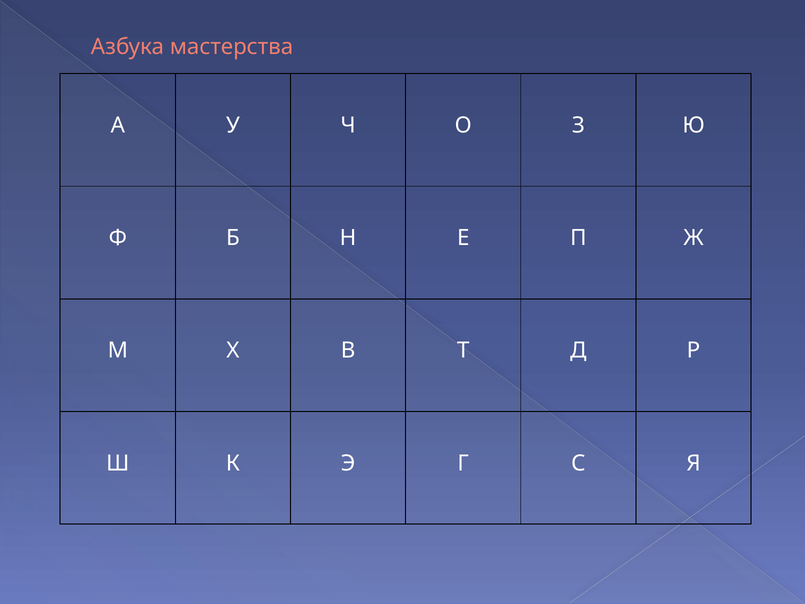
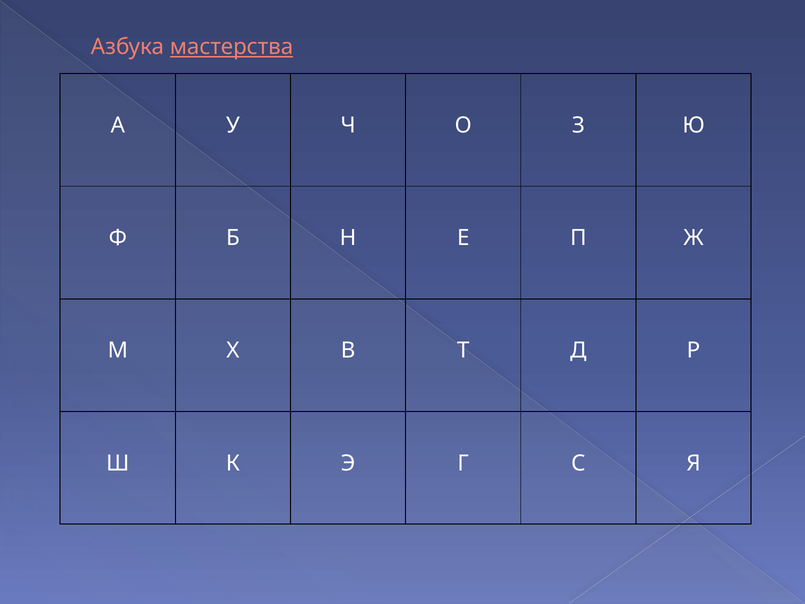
мастерства underline: none -> present (232, 47)
